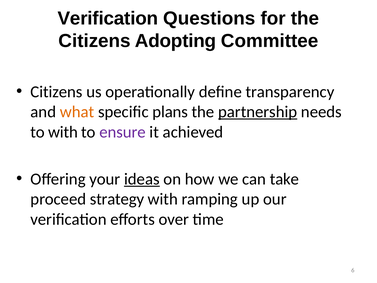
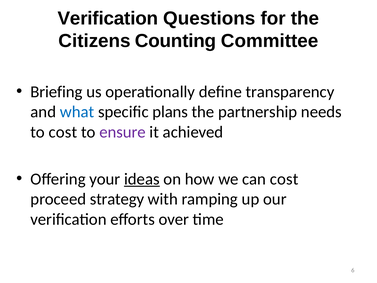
Adopting: Adopting -> Counting (176, 41)
Citizens: Citizens -> Briefing (57, 92)
what colour: orange -> blue (77, 112)
partnership underline: present -> none (258, 112)
to with: with -> cost (63, 132)
can take: take -> cost (284, 179)
